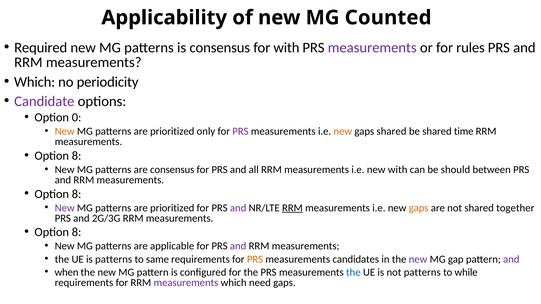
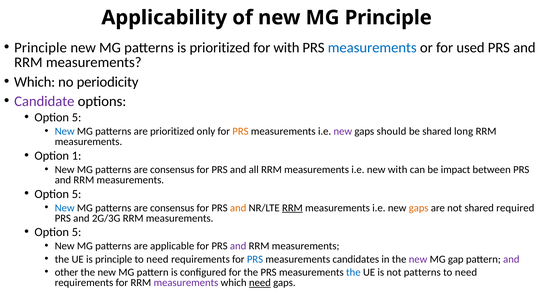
MG Counted: Counted -> Principle (388, 18)
Required: Required -> Principle (41, 48)
is consensus: consensus -> prioritized (220, 48)
measurements colour: purple -> blue (372, 48)
rules: rules -> used (470, 48)
0: 0 -> 5 (77, 117)
New colour: orange -> blue (65, 131)
PRS colour: purple -> orange (240, 131)
new colour: orange -> purple (343, 131)
gaps shared: shared -> should (391, 131)
time: time -> long (464, 131)
8: 8 -> 1 (77, 156)
should: should -> impact (456, 170)
8: 8 -> 5 (77, 194)
New colour: purple -> blue (65, 208)
prioritized: prioritized -> consensus (172, 208)
and colour: purple -> orange (238, 208)
together: together -> required (515, 208)
8: 8 -> 5 (77, 232)
is patterns: patterns -> principle (114, 259)
same: same -> need (157, 259)
PRS colour: orange -> blue (255, 259)
when: when -> other (67, 272)
while: while -> need (466, 272)
need underline: none -> present (260, 283)
